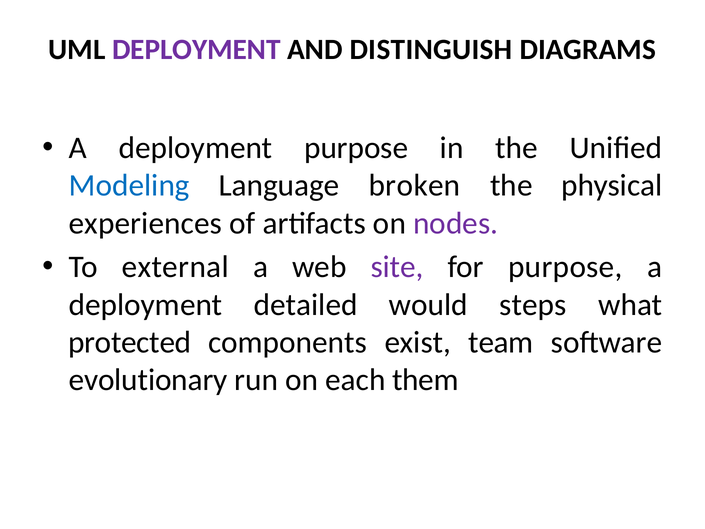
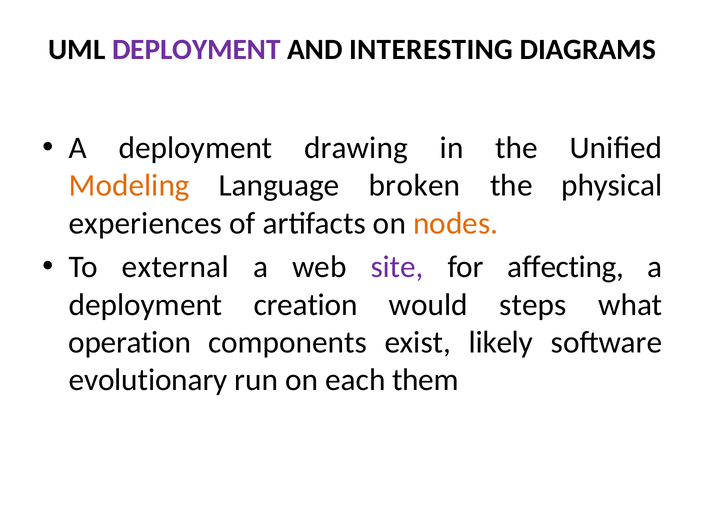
DISTINGUISH: DISTINGUISH -> INTERESTING (431, 50)
deployment purpose: purpose -> drawing (356, 148)
Modeling colour: blue -> orange (129, 186)
nodes colour: purple -> orange (456, 223)
for purpose: purpose -> affecting (566, 267)
detailed: detailed -> creation (306, 305)
protected: protected -> operation (130, 342)
team: team -> likely (501, 342)
